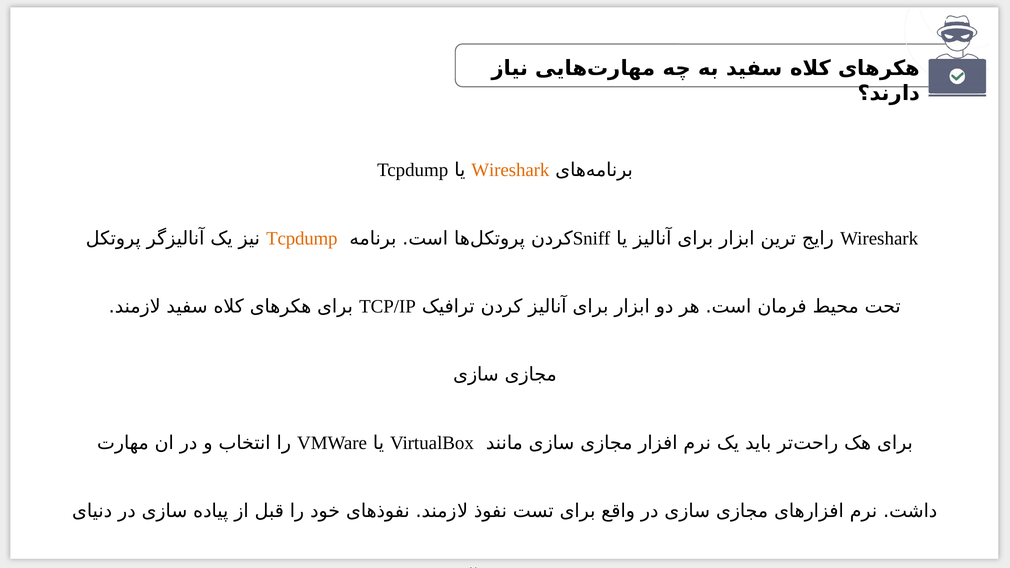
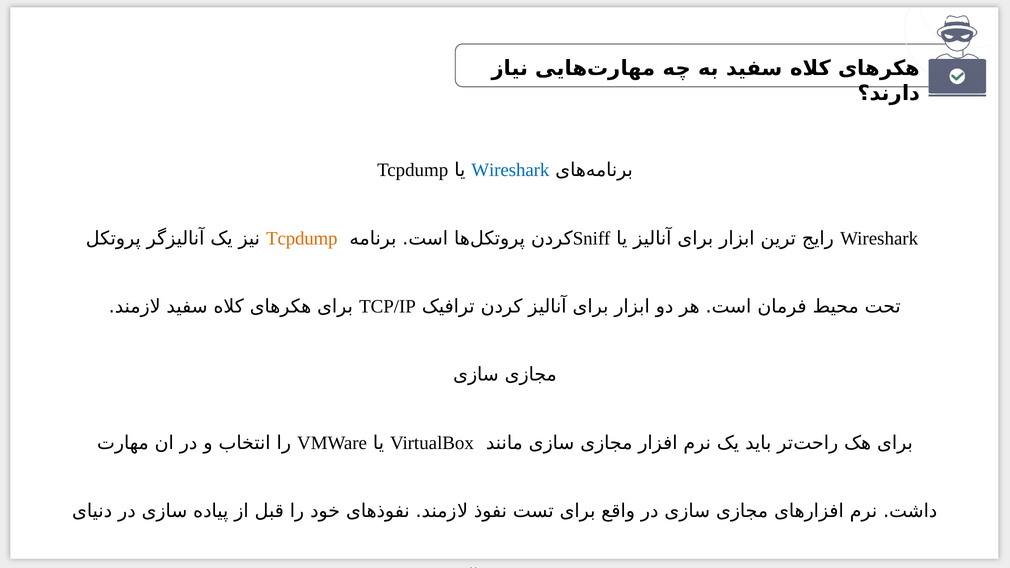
Wireshark colour: orange -> blue (510, 170)
